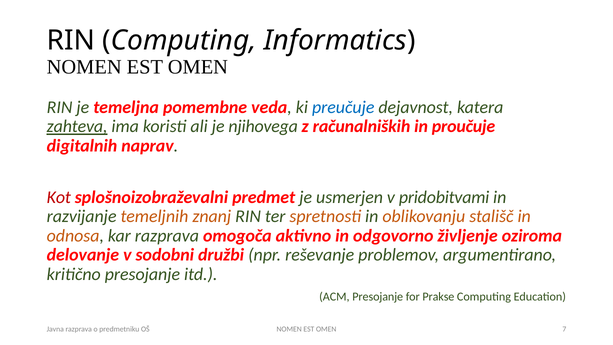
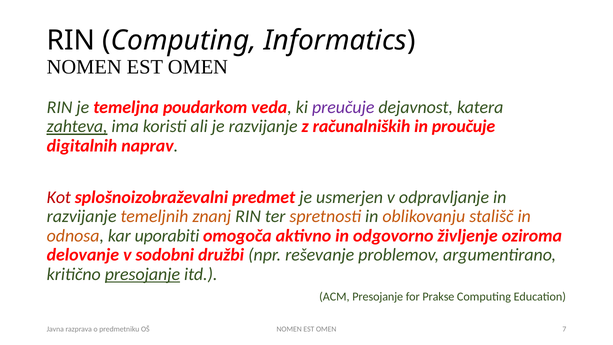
pomembne: pomembne -> poudarkom (205, 107)
preučuje colour: blue -> purple (343, 107)
je njihovega: njihovega -> razvijanje (263, 127)
pridobitvami: pridobitvami -> odpravljanje (444, 197)
kar razprava: razprava -> uporabiti (167, 236)
presojanje underline: none -> present (142, 274)
